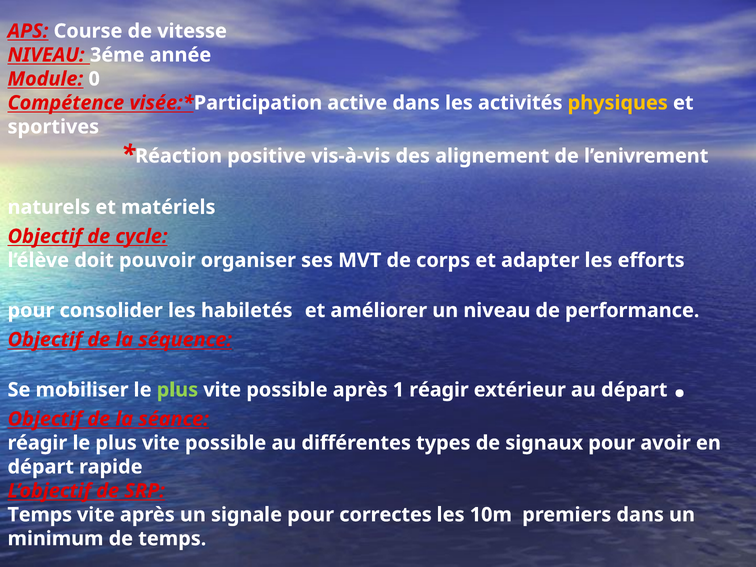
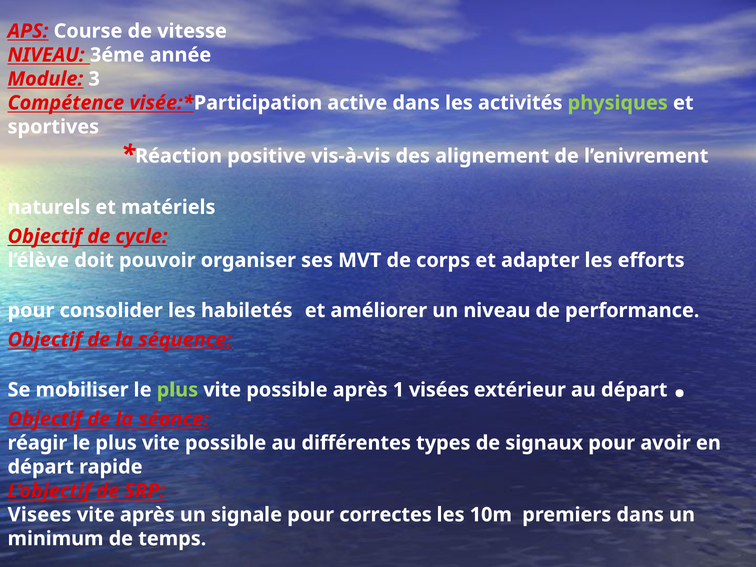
0: 0 -> 3 (94, 79)
physiques colour: yellow -> light green (618, 103)
1 réagir: réagir -> visées (439, 390)
Temps: Temps -> Visees (40, 515)
